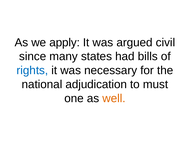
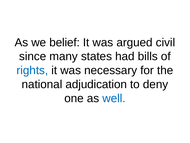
apply: apply -> belief (65, 42)
must: must -> deny (156, 84)
well colour: orange -> blue (114, 98)
